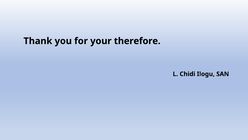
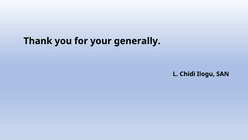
therefore: therefore -> generally (137, 41)
